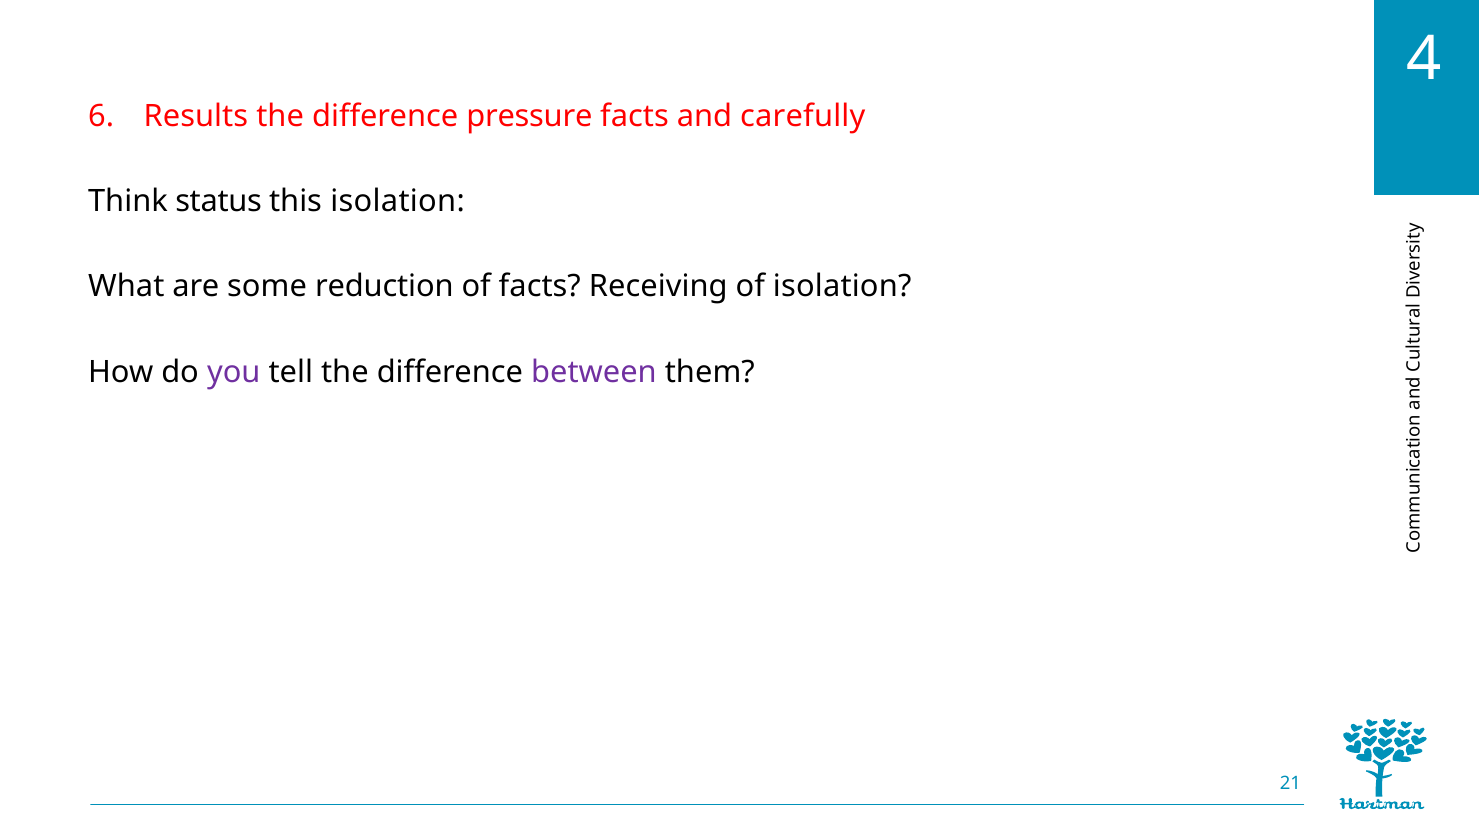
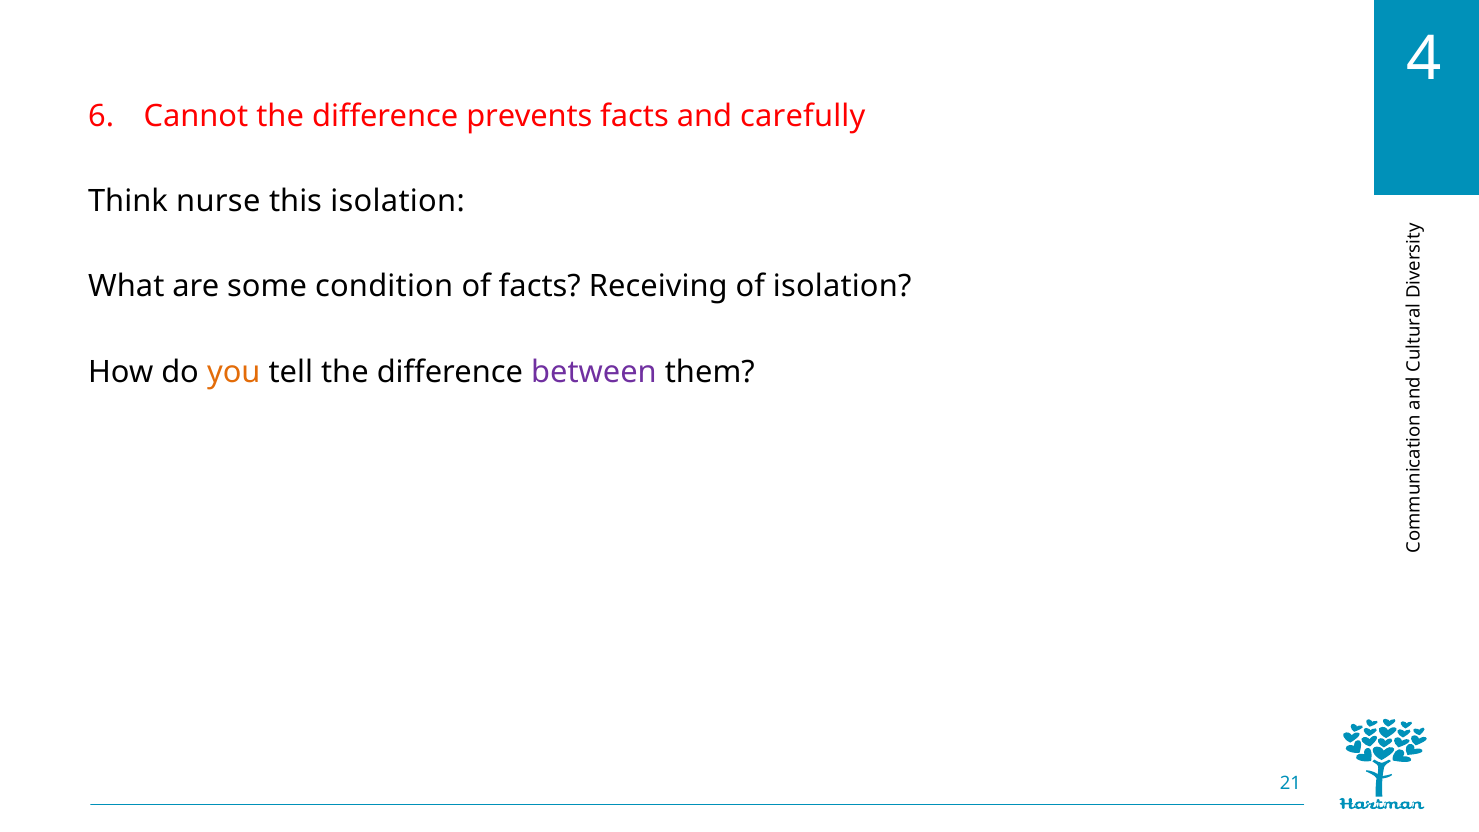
Results: Results -> Cannot (196, 117)
pressure: pressure -> prevents (529, 117)
status: status -> nurse (218, 202)
reduction: reduction -> condition (384, 287)
you colour: purple -> orange (234, 372)
